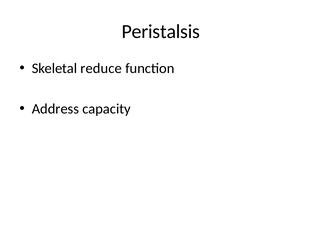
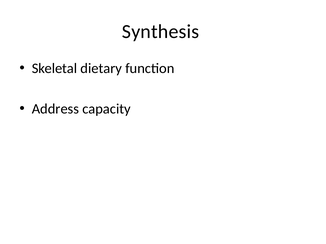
Peristalsis: Peristalsis -> Synthesis (161, 32)
reduce: reduce -> dietary (101, 68)
